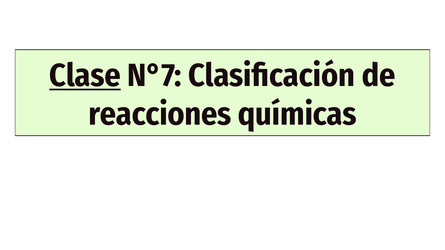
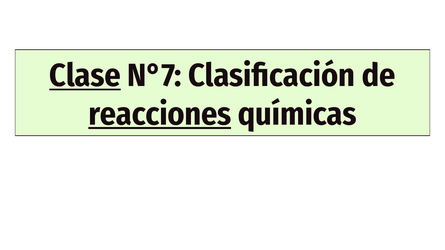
reacciones underline: none -> present (160, 114)
